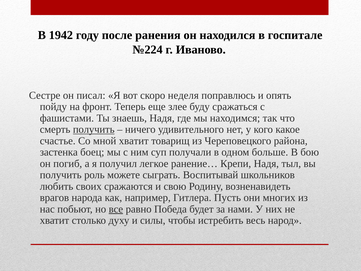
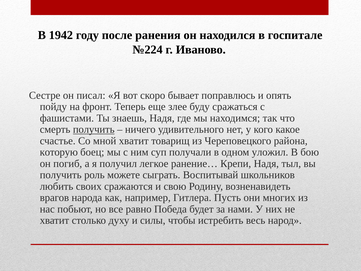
неделя: неделя -> бывает (183, 95)
застенка: застенка -> которую (59, 152)
больше: больше -> уложил (270, 152)
все underline: present -> none (116, 209)
